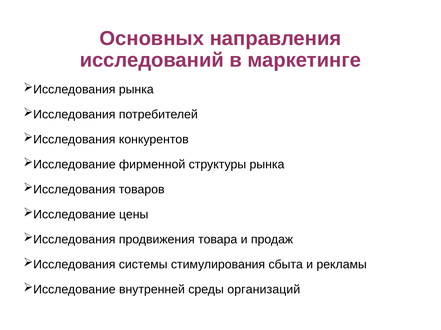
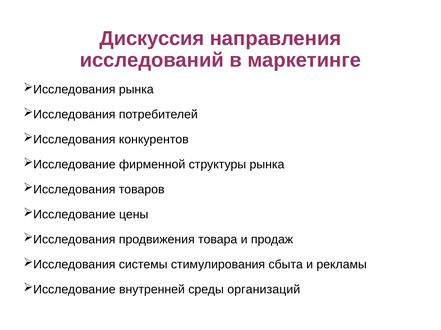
Основных: Основных -> Дискуссия (152, 39)
